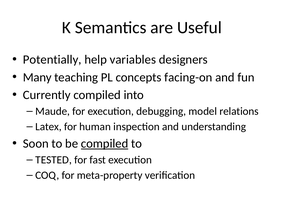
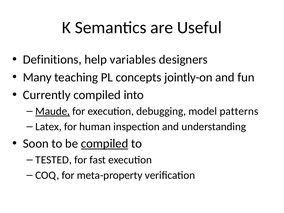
Potentially: Potentially -> Definitions (52, 60)
facing-on: facing-on -> jointly-on (188, 77)
Maude underline: none -> present (53, 111)
relations: relations -> patterns (239, 111)
